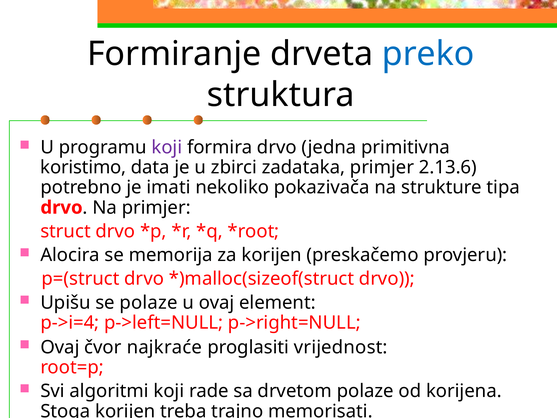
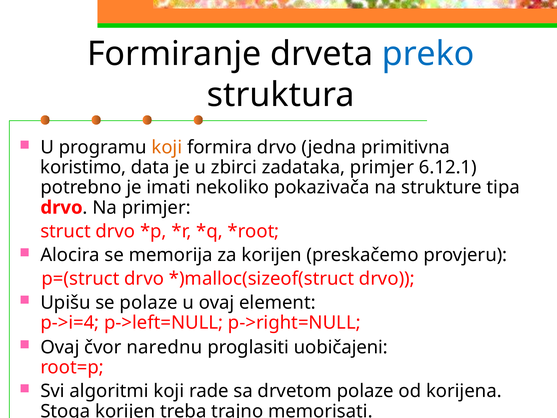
koji colour: purple -> orange (167, 147)
2.13.6: 2.13.6 -> 6.12.1 (448, 167)
najkraće: najkraće -> narednu (164, 347)
vrijednost: vrijednost -> uobičajeni (341, 347)
